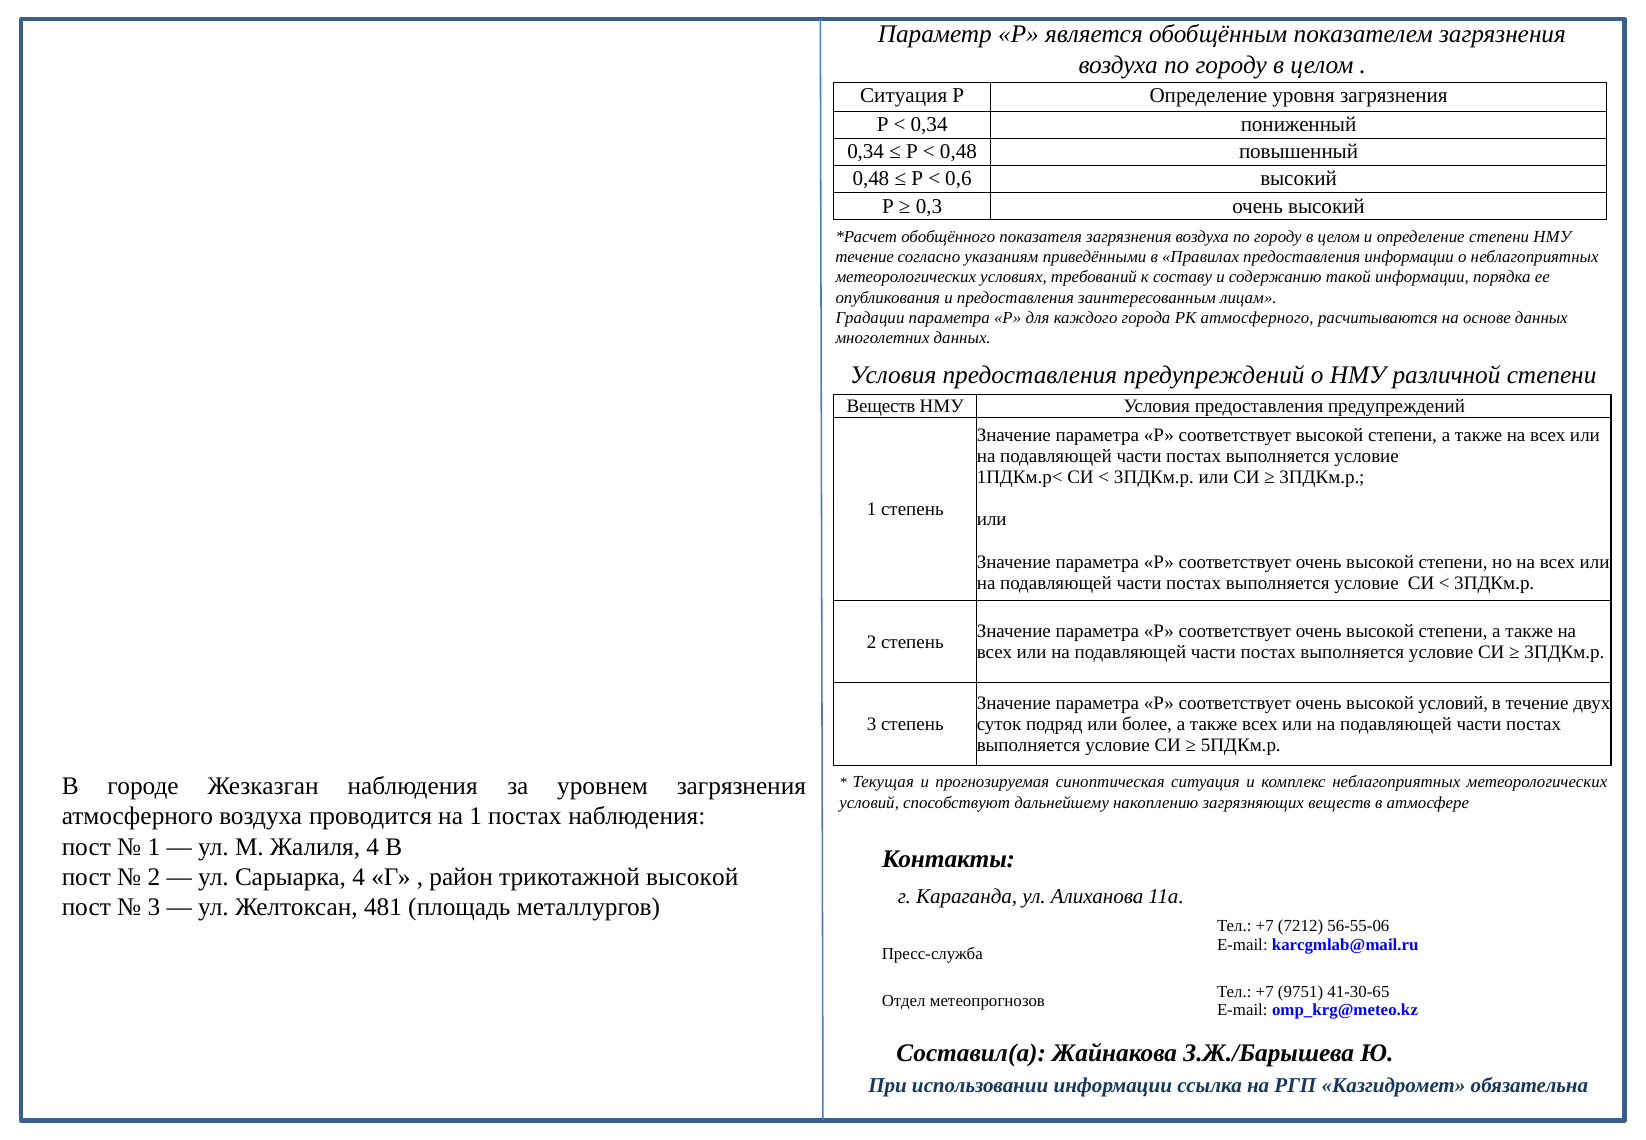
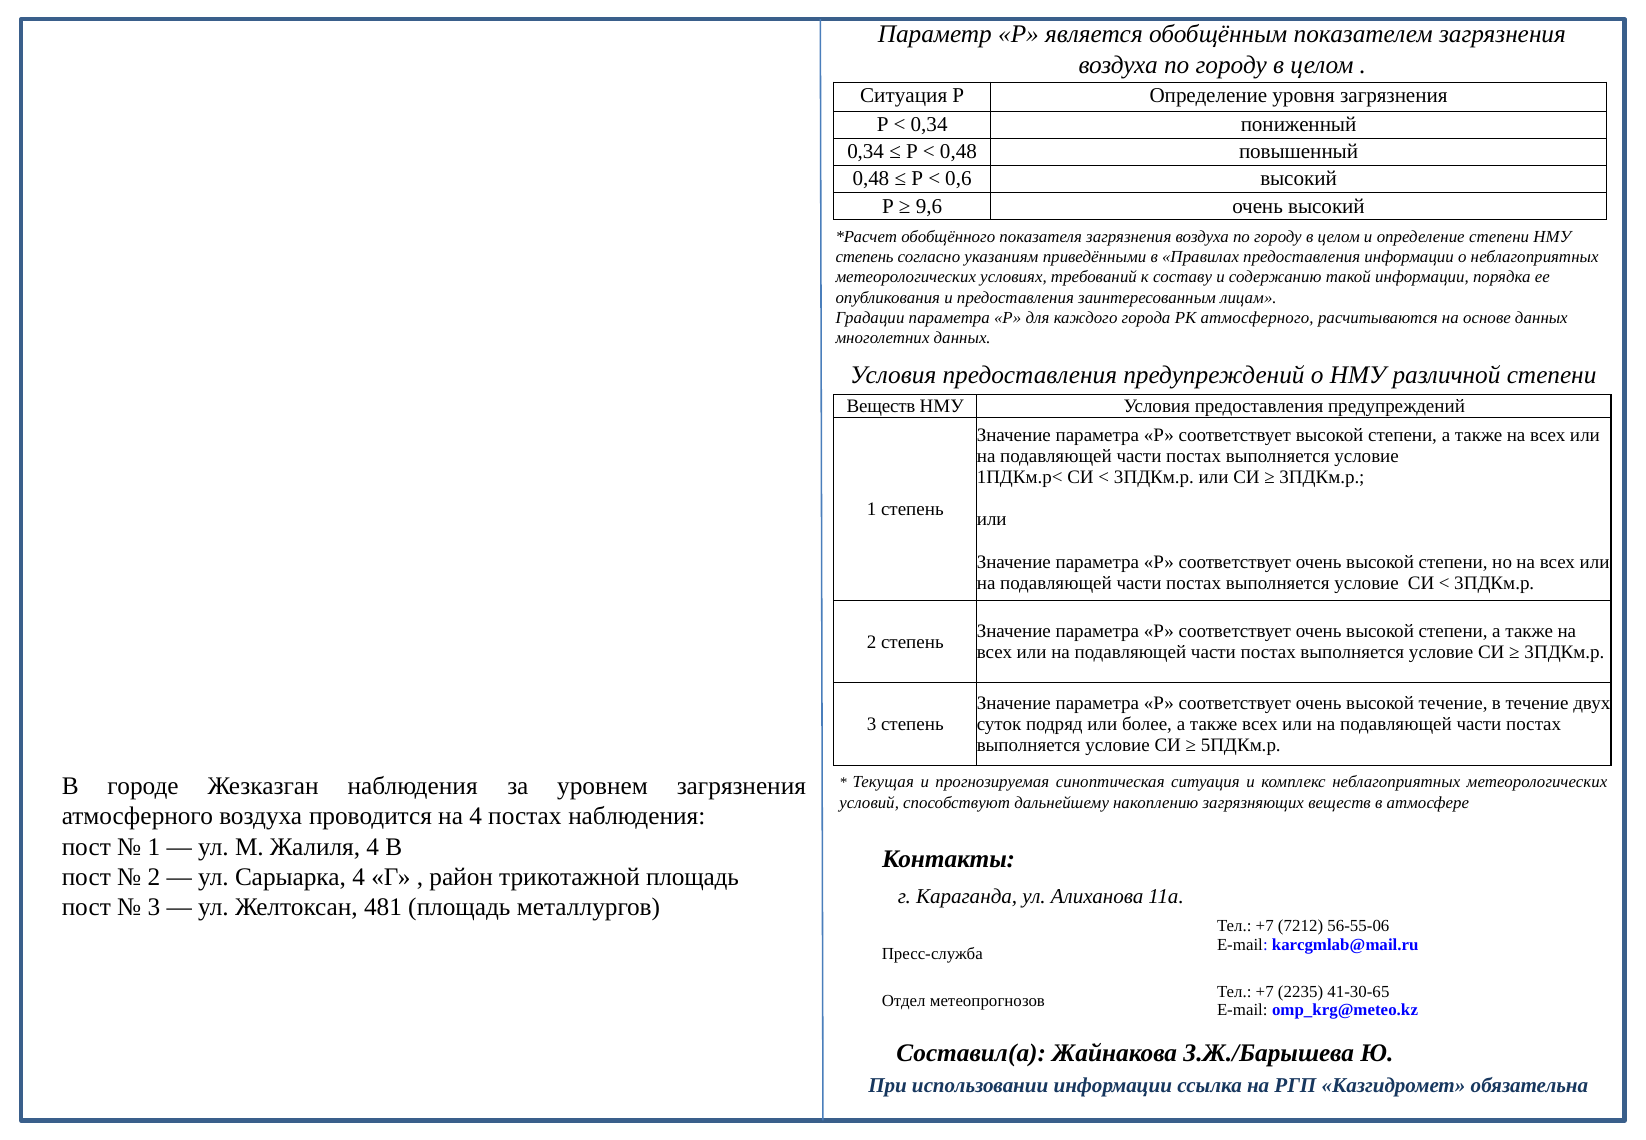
0,3: 0,3 -> 9,6 (929, 206)
течение: течение -> степень (865, 257)
высокой условий: условий -> течение (1453, 703)
на 1: 1 -> 4 (476, 816)
трикотажной высокой: высокой -> площадь (692, 877)
9751: 9751 -> 2235 (1301, 991)
